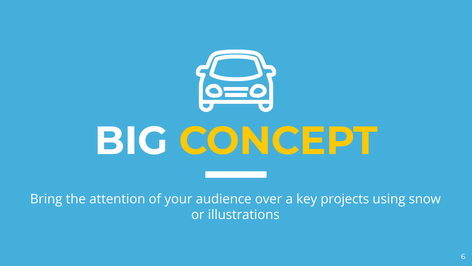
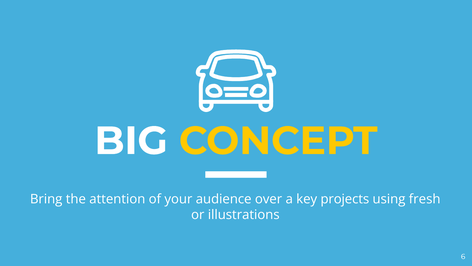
snow: snow -> fresh (425, 199)
